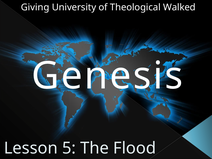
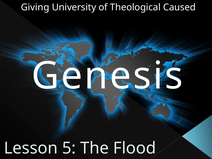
Walked: Walked -> Caused (179, 7)
